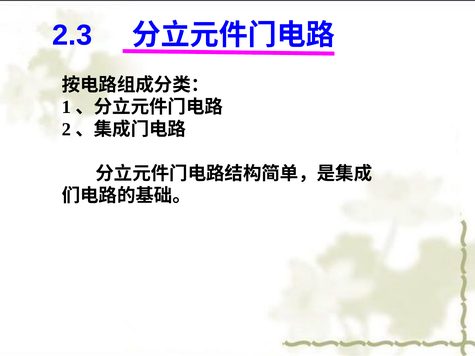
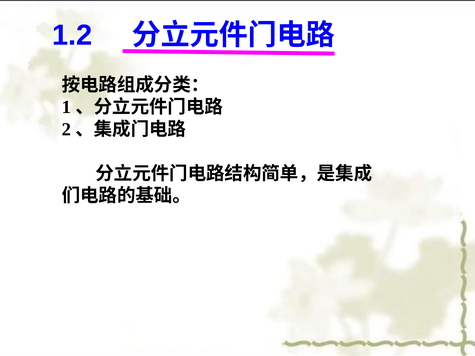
2.3: 2.3 -> 1.2 (72, 35)
